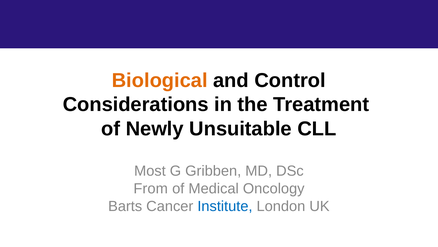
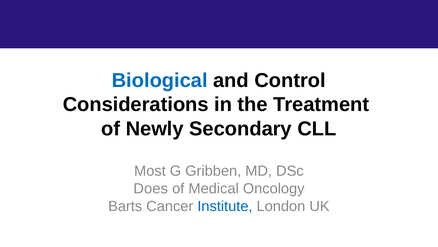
Biological colour: orange -> blue (160, 80)
Unsuitable: Unsuitable -> Secondary (241, 128)
From: From -> Does (151, 188)
